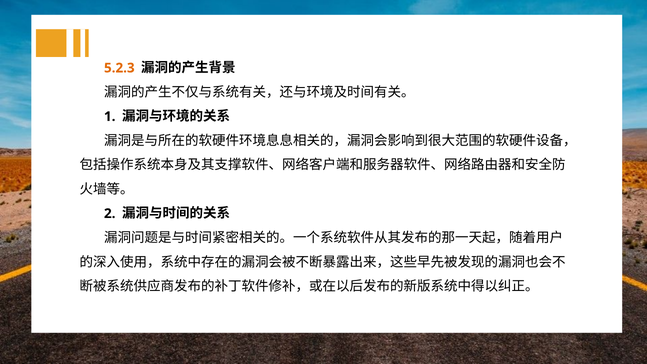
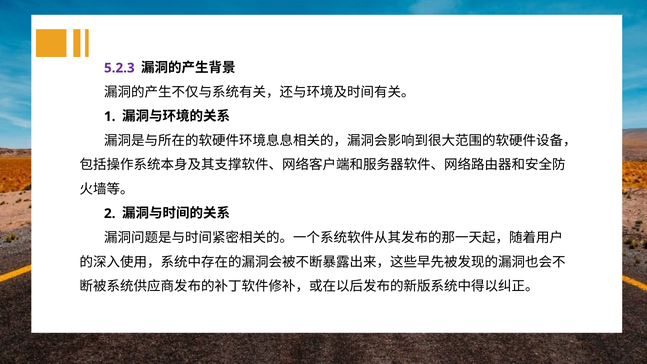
5.2.3 colour: orange -> purple (119, 68)
